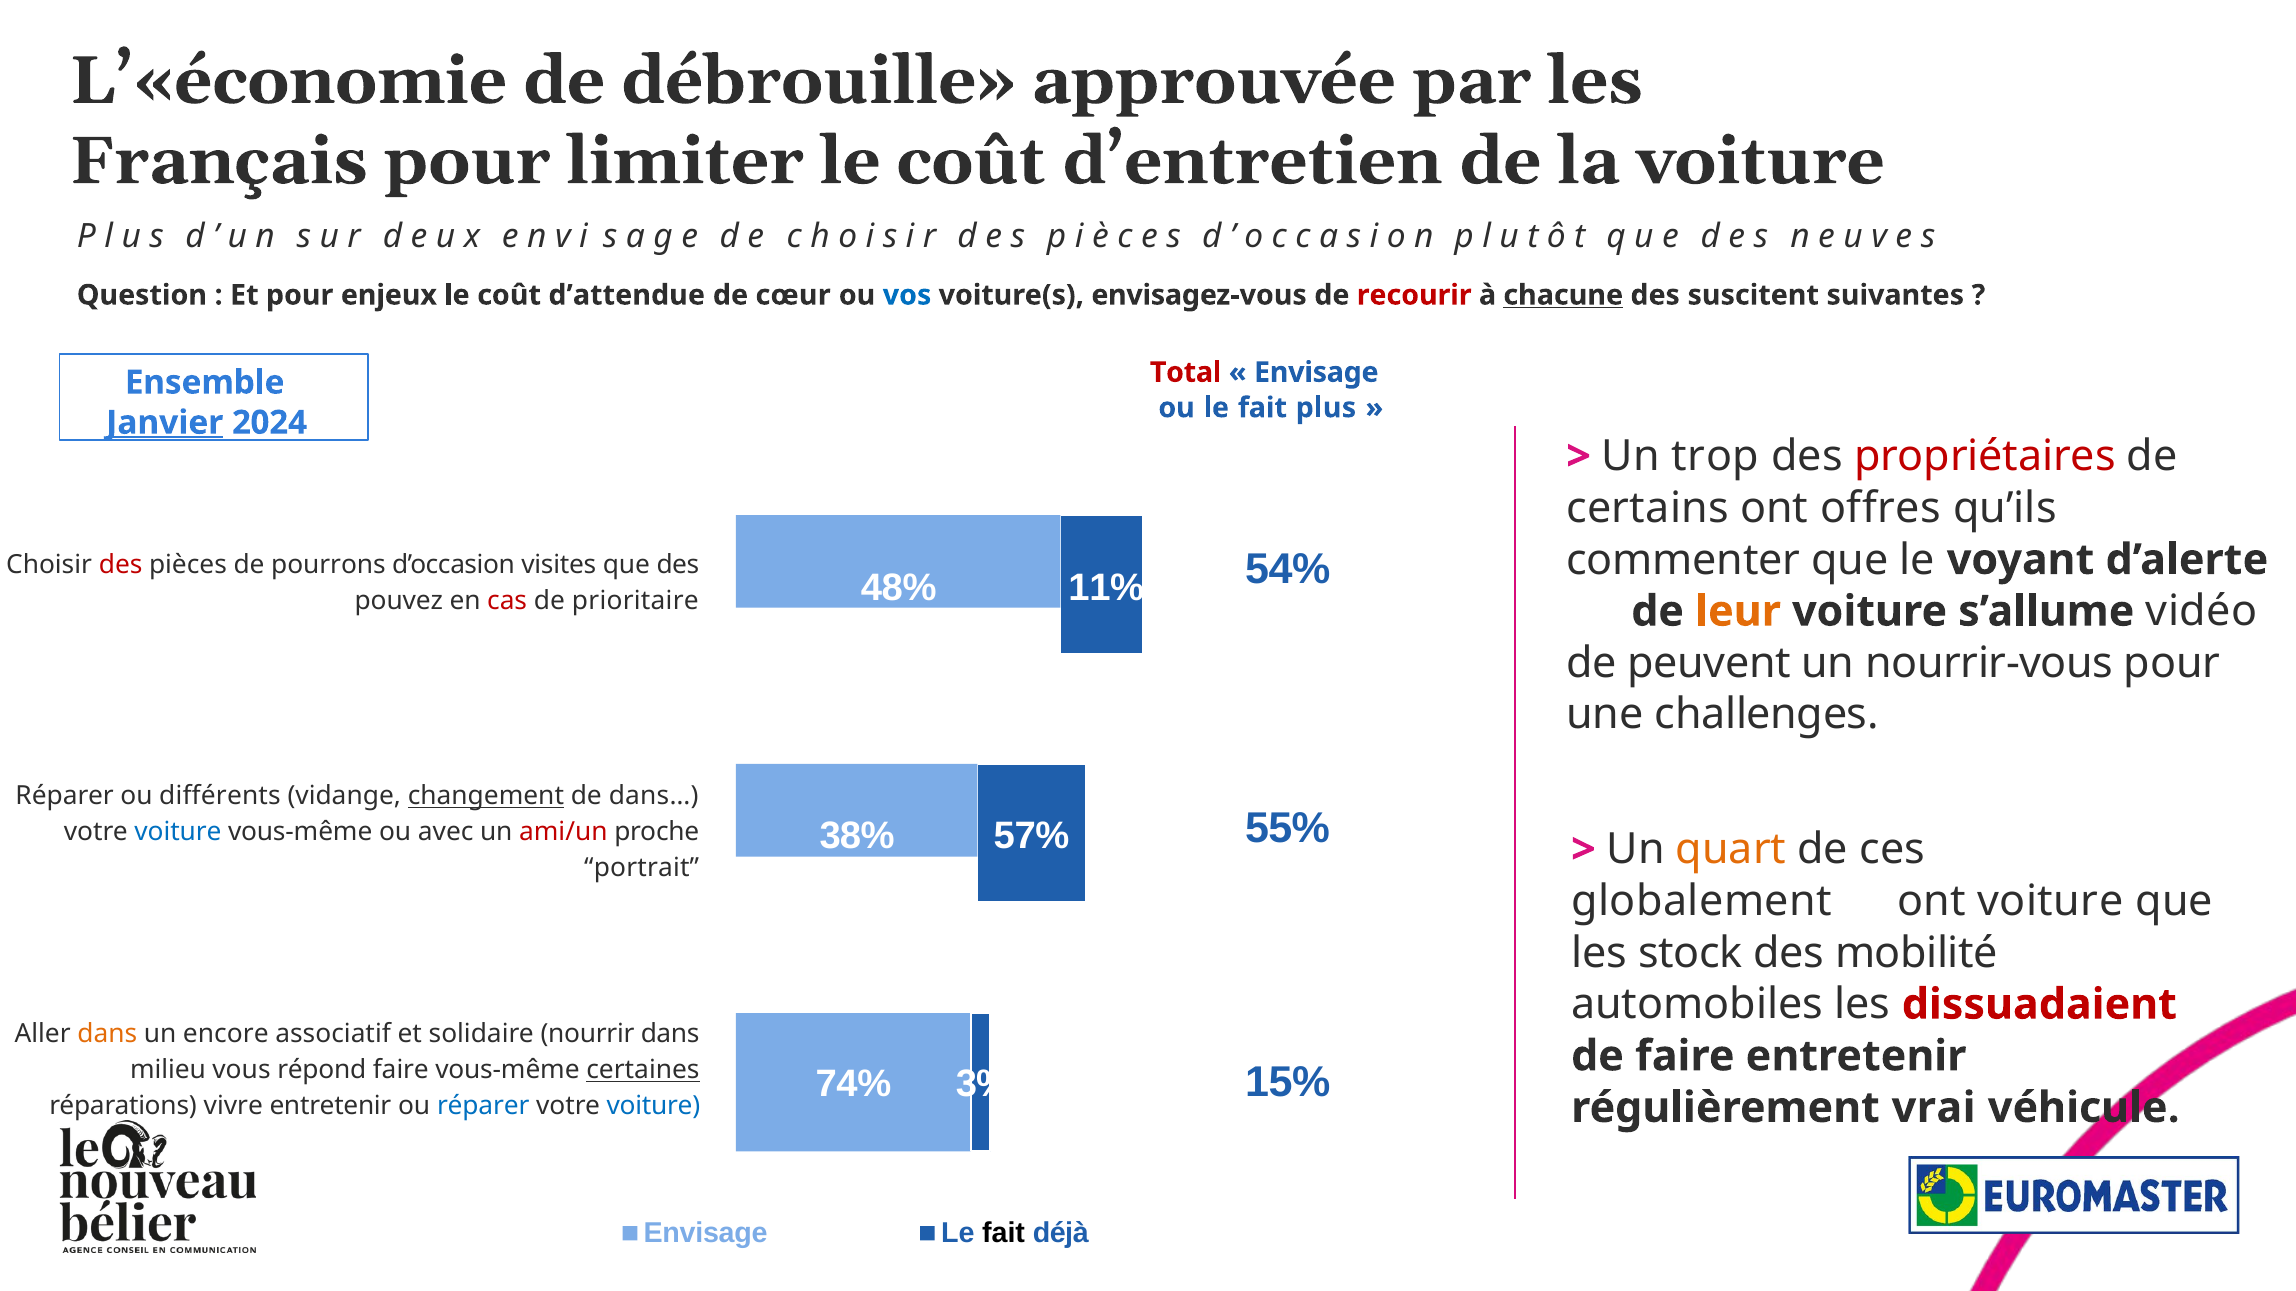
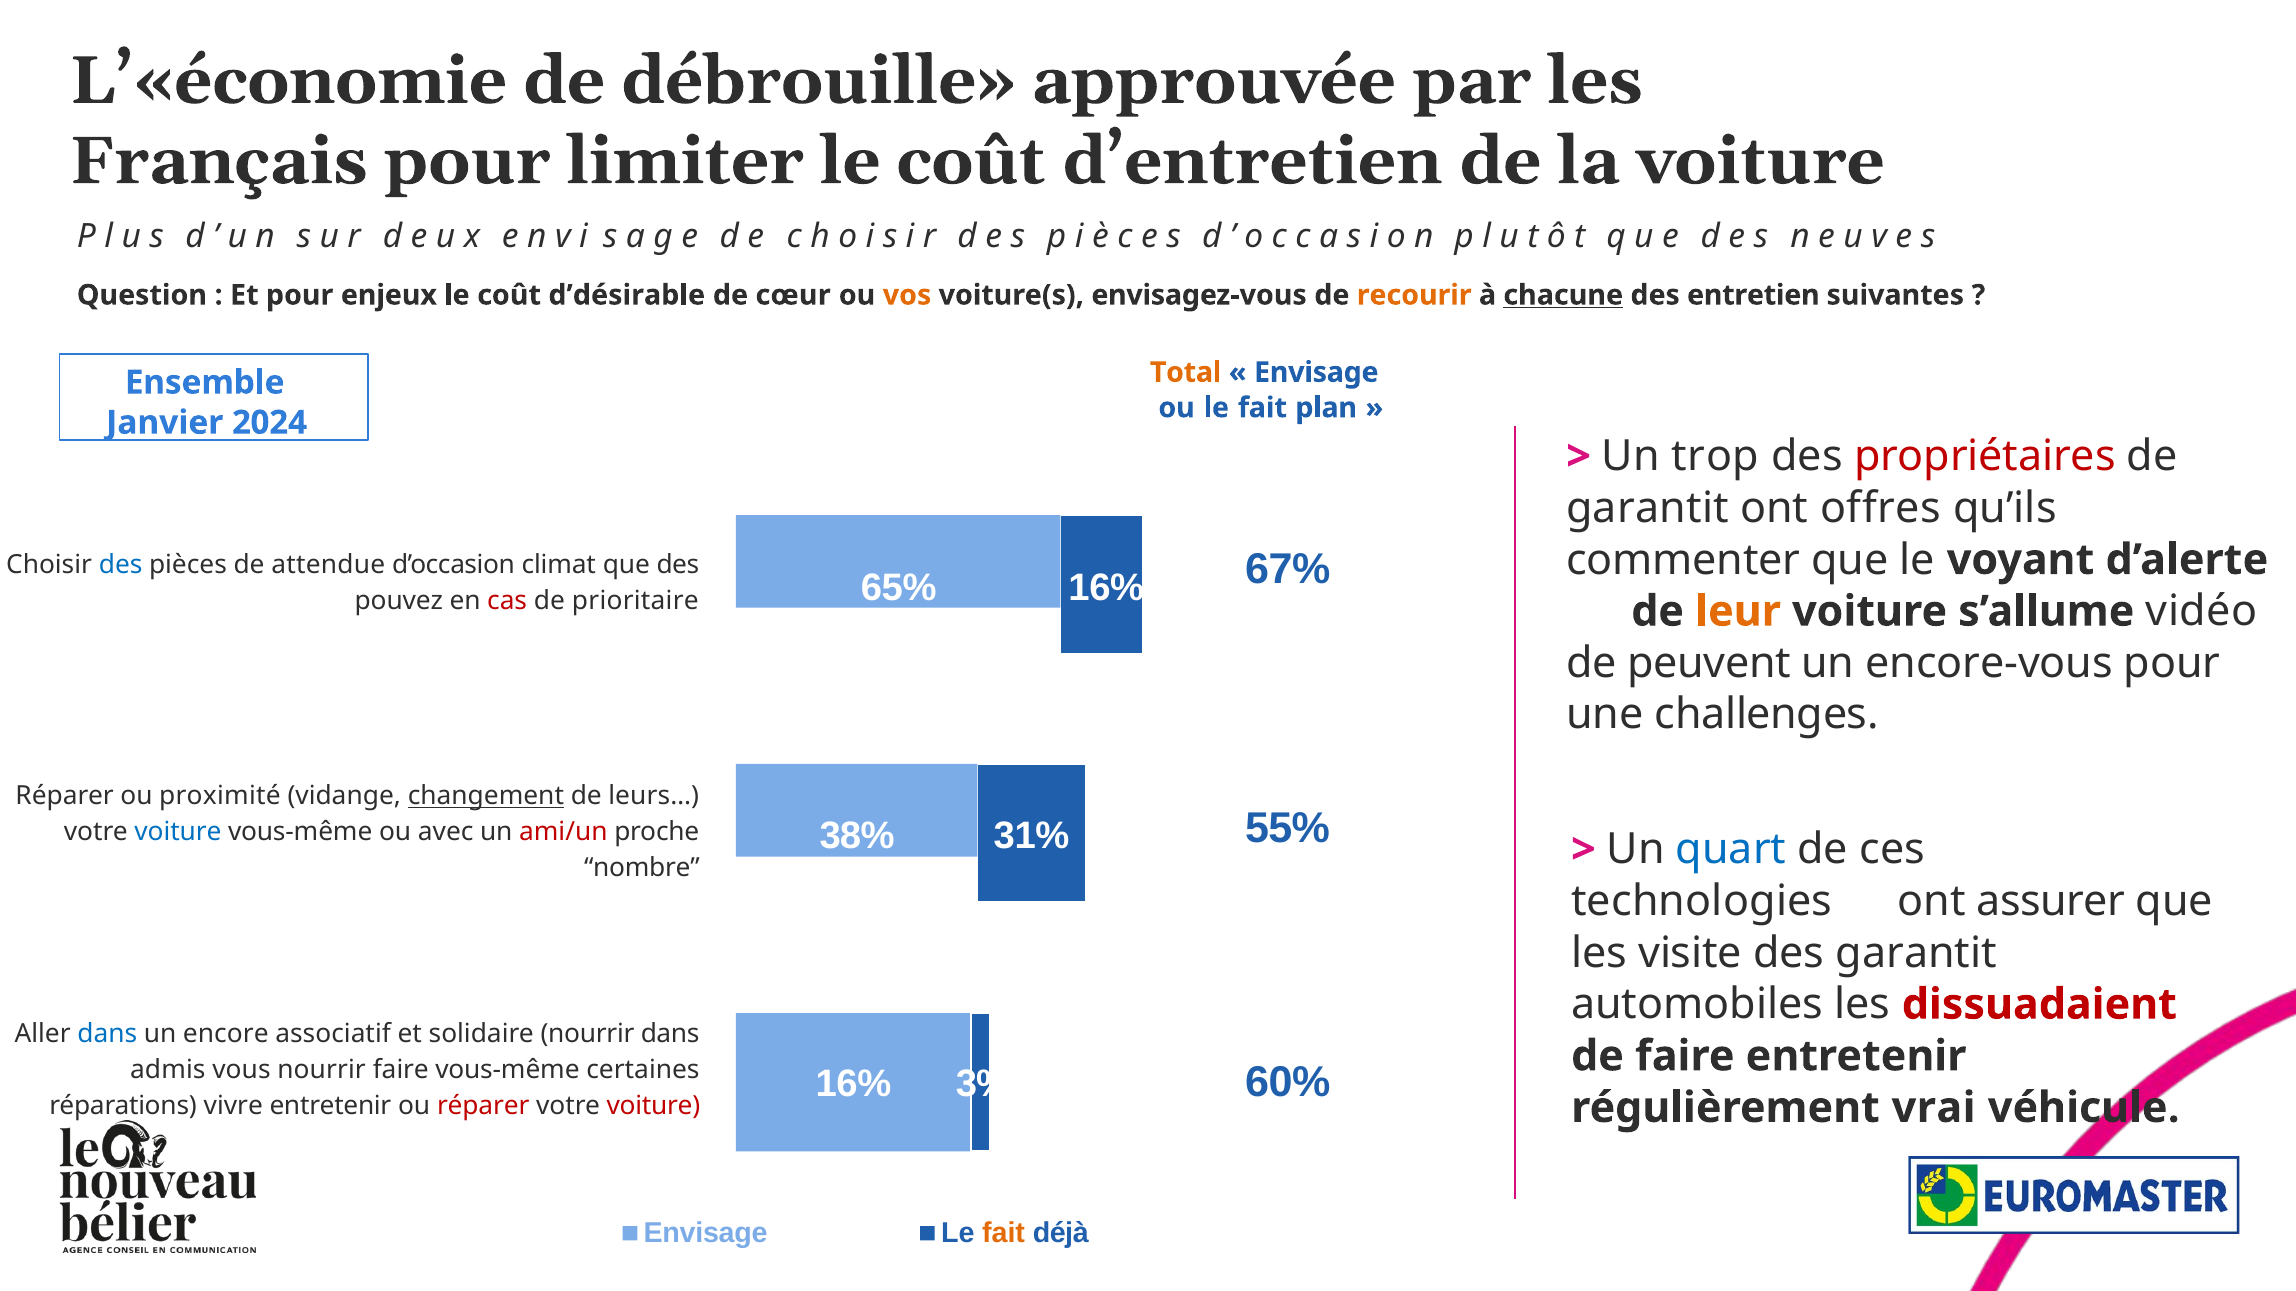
d’attendue: d’attendue -> d’désirable (627, 295)
vos colour: blue -> orange (907, 295)
recourir colour: red -> orange (1414, 295)
suscitent: suscitent -> entretien (1753, 295)
Total colour: red -> orange (1186, 372)
plus: plus -> plan (1326, 408)
Janvier underline: present -> none (165, 423)
certains: certains -> garantit (1648, 508)
54%: 54% -> 67% (1288, 570)
des colour: red -> blue (121, 565)
pourrons: pourrons -> attendue (328, 565)
visites: visites -> climat (559, 565)
48%: 48% -> 65% (899, 588)
11%: 11% -> 16% (1106, 588)
nourrir-vous: nourrir-vous -> encore-vous (1989, 663)
différents: différents -> proximité (220, 796)
dans…: dans… -> leurs… (654, 796)
57%: 57% -> 31% (1032, 837)
quart colour: orange -> blue (1731, 850)
portrait: portrait -> nombre (642, 868)
globalement: globalement -> technologies (1702, 902)
ont voiture: voiture -> assurer (2051, 902)
stock: stock -> visite (1690, 953)
des mobilité: mobilité -> garantit (1916, 953)
dans colour: orange -> blue (107, 1035)
milieu: milieu -> admis (168, 1071)
vous répond: répond -> nourrir (322, 1071)
certaines underline: present -> none (643, 1071)
15%: 15% -> 60% (1288, 1083)
74%: 74% -> 16% (853, 1084)
réparer colour: blue -> red (483, 1106)
voiture colour: blue -> red (653, 1106)
fait colour: black -> orange (1004, 1234)
